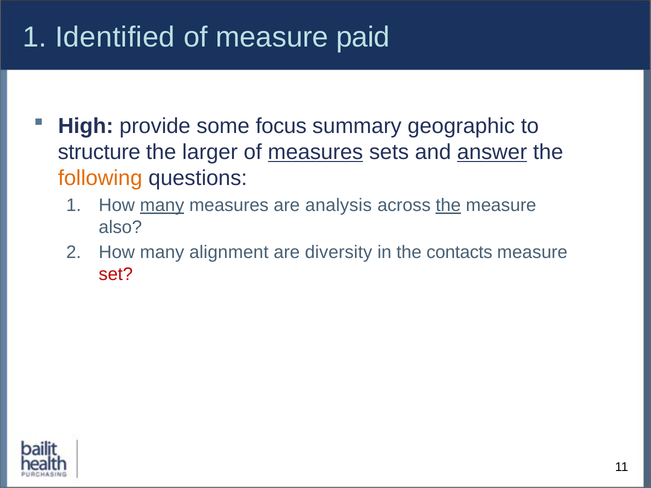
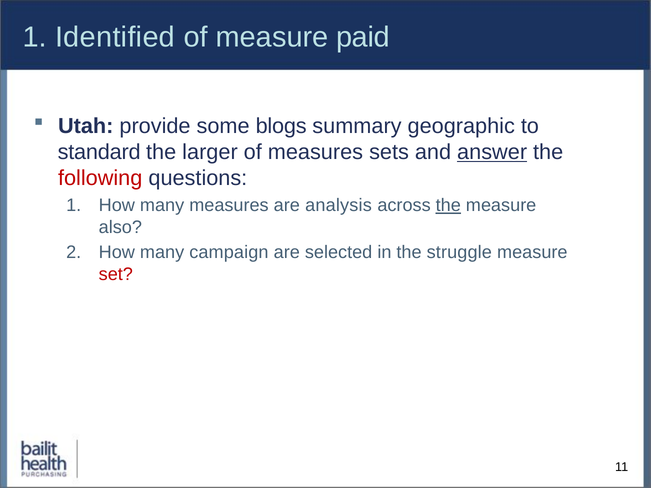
High: High -> Utah (86, 126)
focus: focus -> blogs (281, 126)
structure: structure -> standard (99, 152)
measures underline: present -> none (315, 152)
following colour: orange -> red (100, 178)
many underline: present -> none (162, 206)
alignment: alignment -> campaign (229, 253)
diversity: diversity -> selected (339, 253)
contacts: contacts -> struggle (459, 253)
